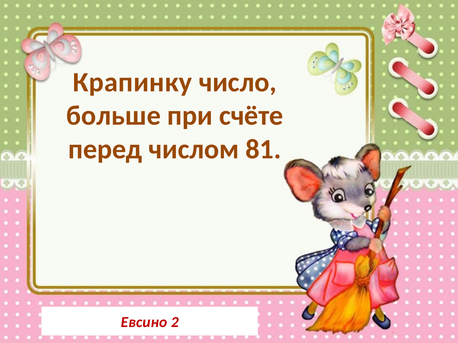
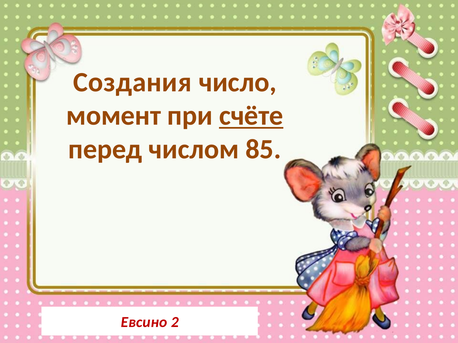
Крапинку: Крапинку -> Создания (132, 82)
больше: больше -> момент (114, 116)
счёте underline: none -> present (251, 116)
81: 81 -> 85 (263, 149)
